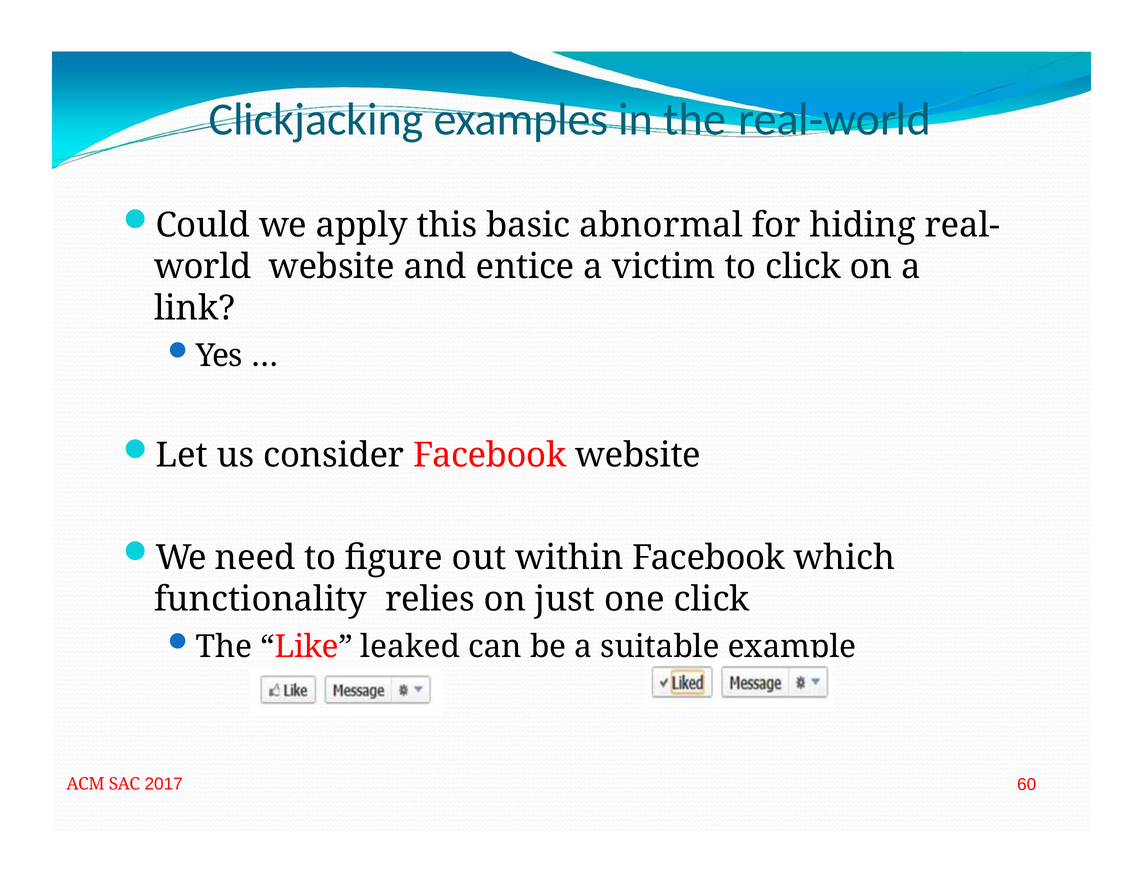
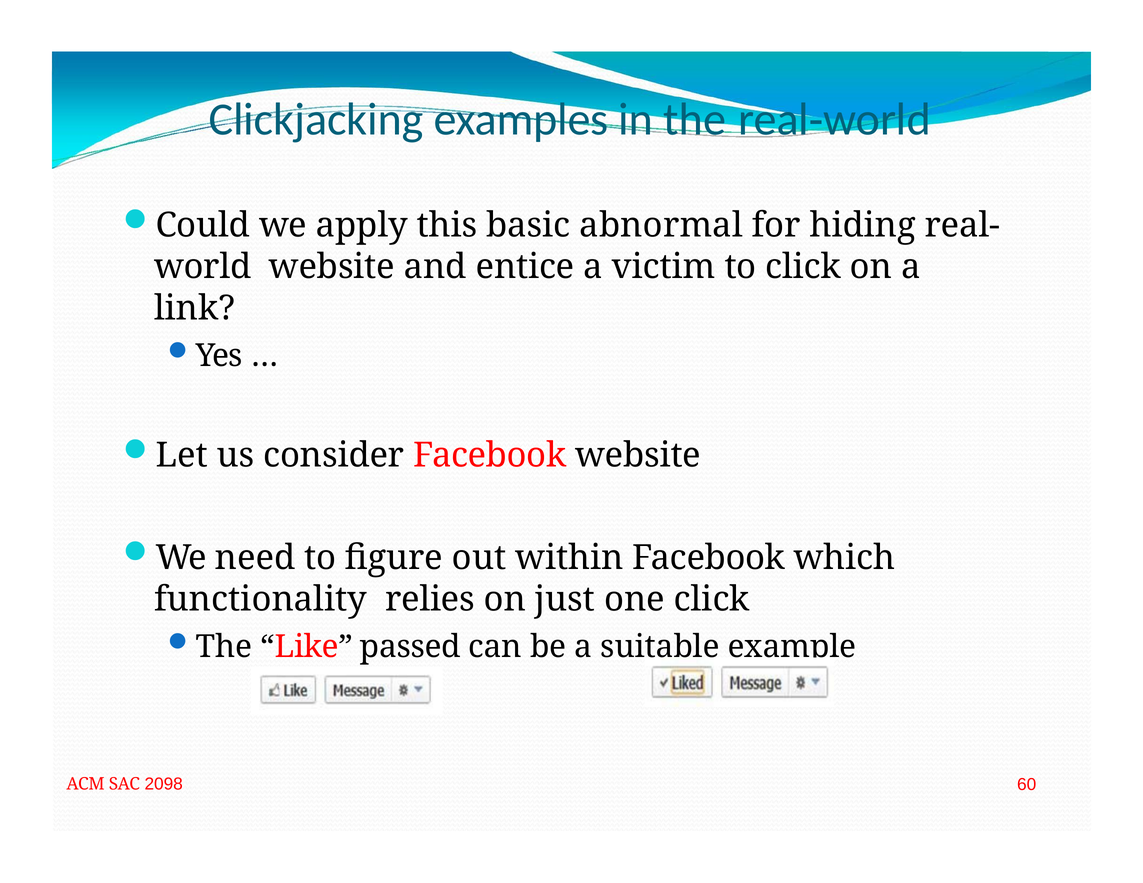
leaked: leaked -> passed (410, 647)
2017: 2017 -> 2098 (164, 784)
